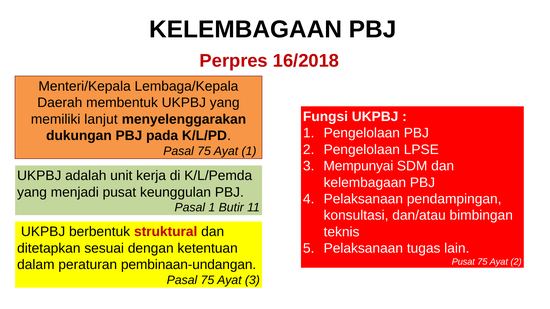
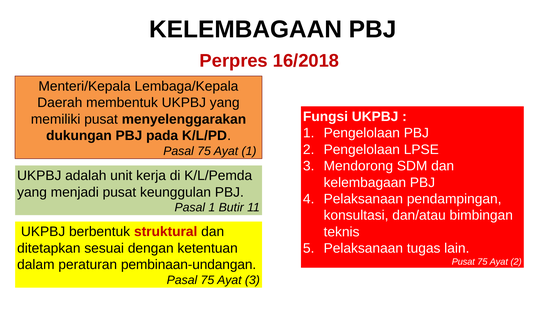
memiliki lanjut: lanjut -> pusat (101, 119)
Mempunyai: Mempunyai -> Mendorong (358, 166)
